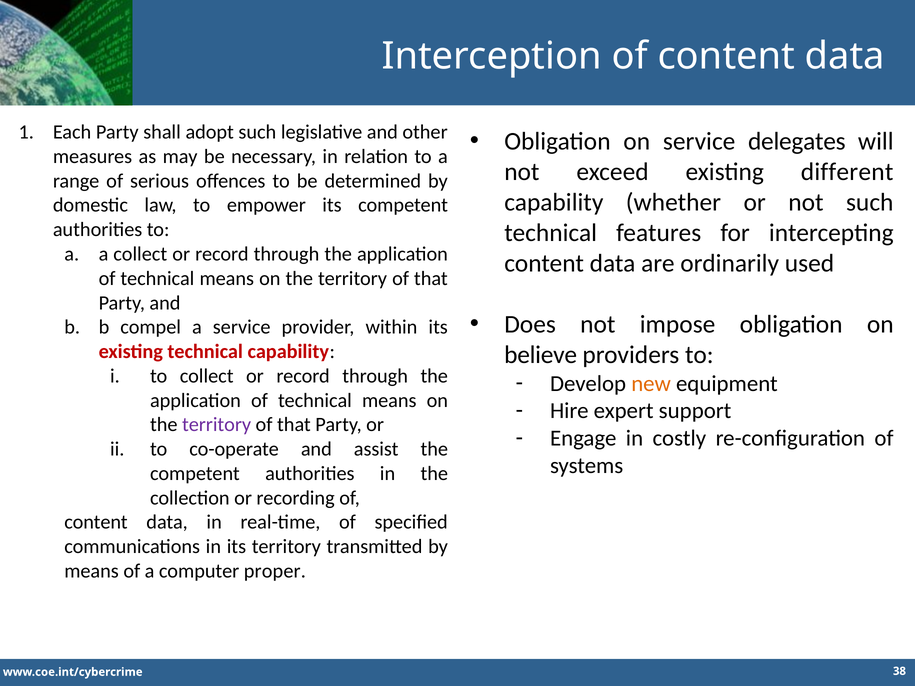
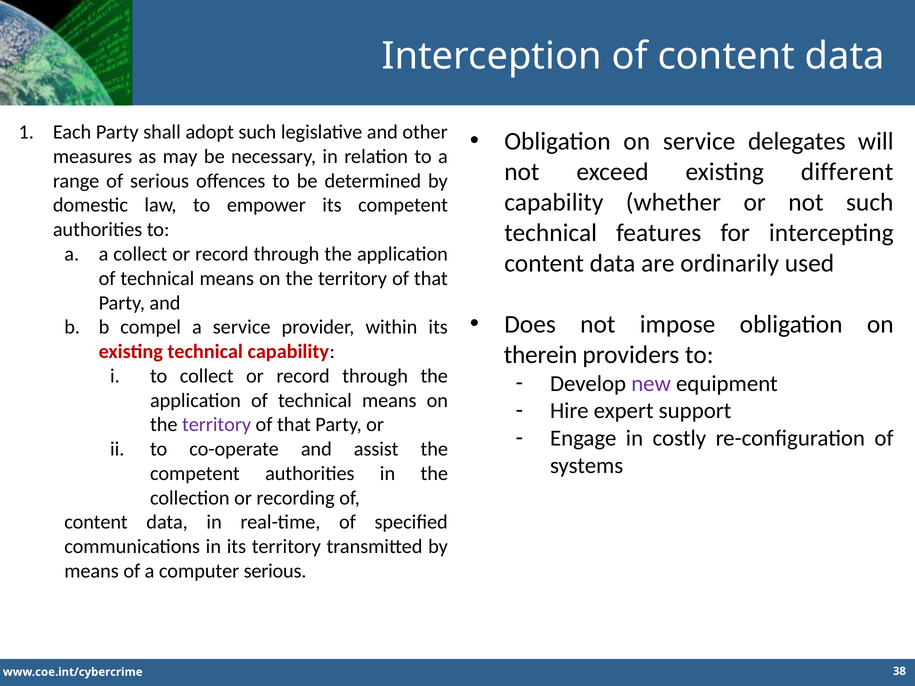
believe: believe -> therein (541, 355)
new colour: orange -> purple (651, 384)
computer proper: proper -> serious (275, 571)
